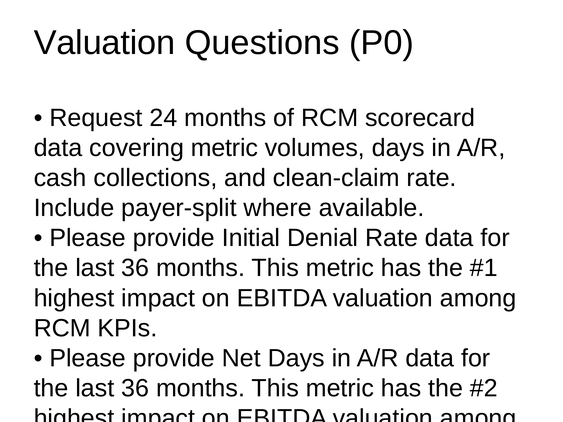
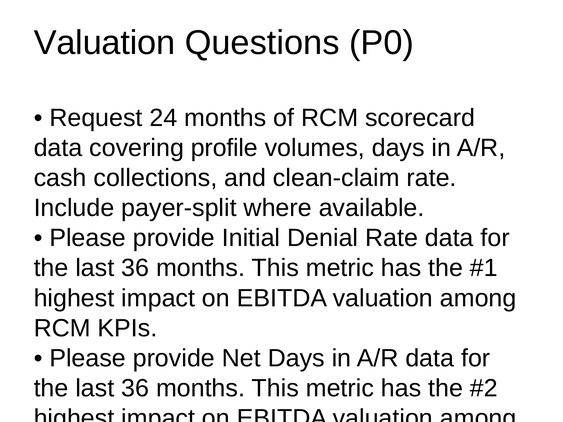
covering metric: metric -> profile (224, 148)
